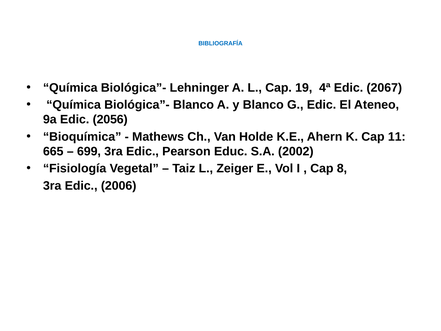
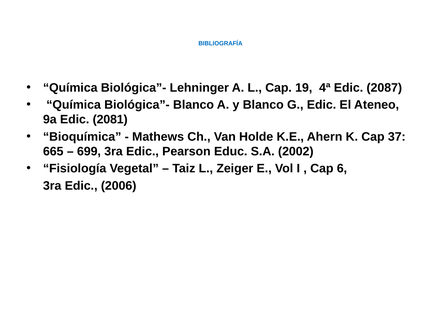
2067: 2067 -> 2087 (384, 88)
2056: 2056 -> 2081 (110, 119)
11: 11 -> 37 (397, 137)
8: 8 -> 6 (342, 168)
